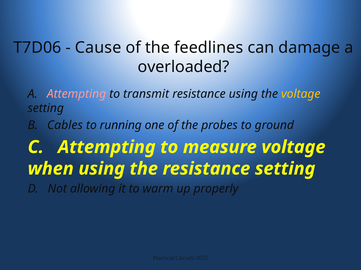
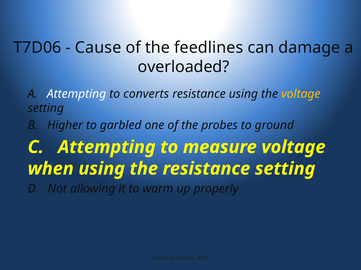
Attempting colour: pink -> white (77, 94)
transmit: transmit -> converts (146, 94)
Cables: Cables -> Higher (65, 125)
running: running -> garbled (121, 125)
